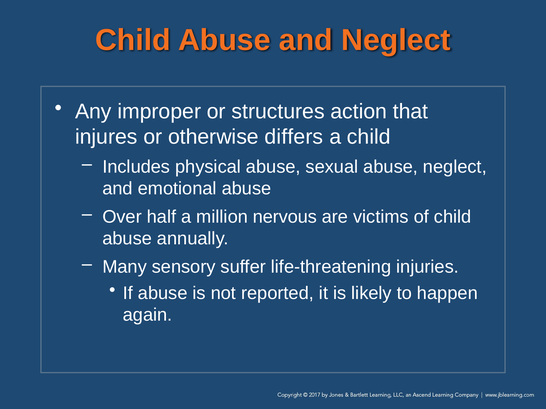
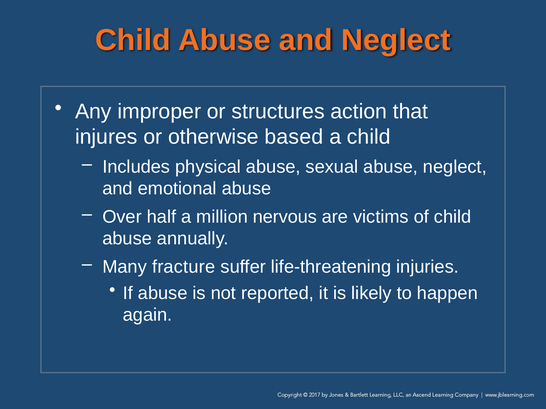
differs: differs -> based (294, 137)
sensory: sensory -> fracture (184, 267)
